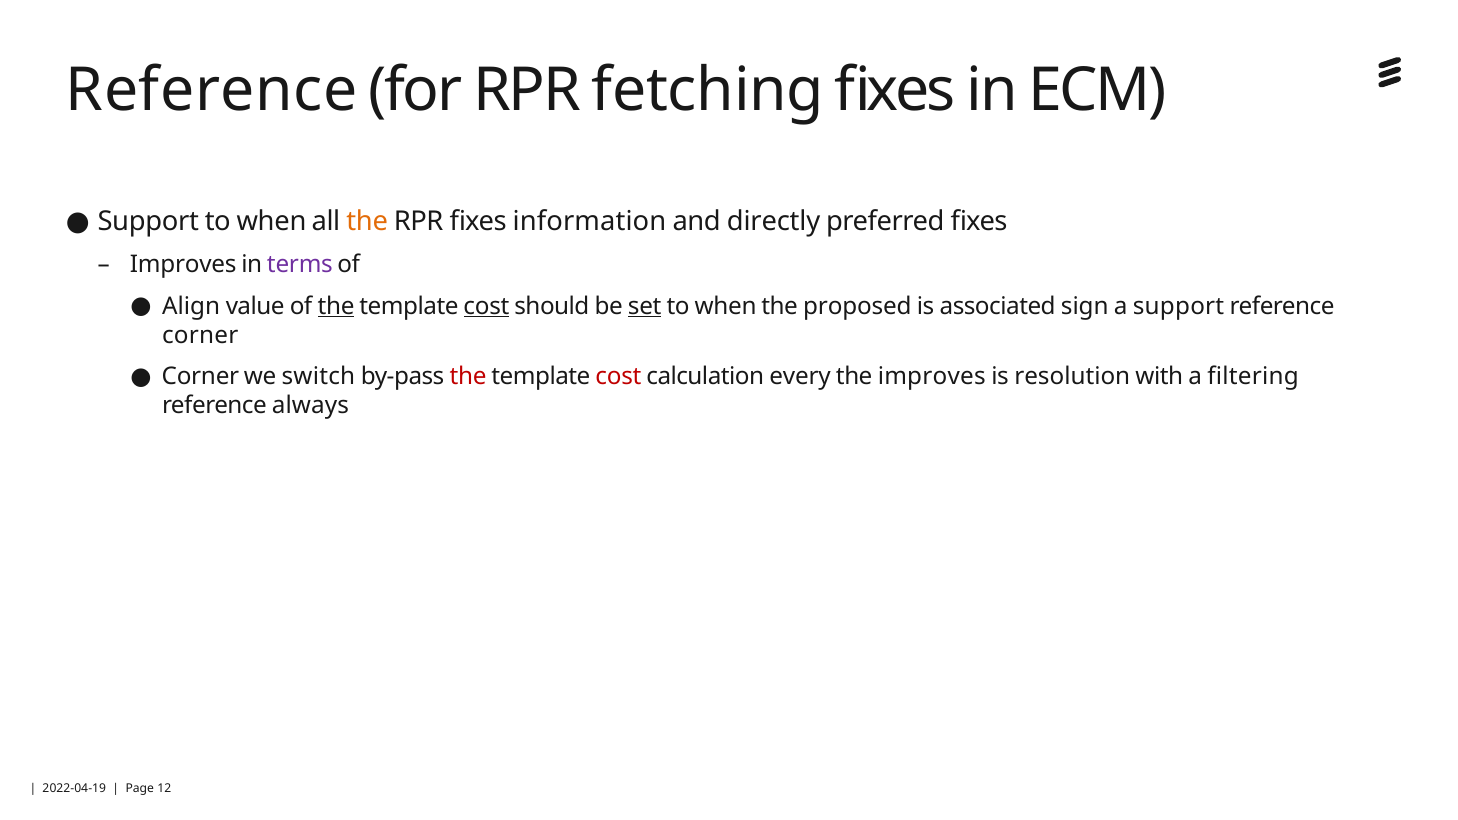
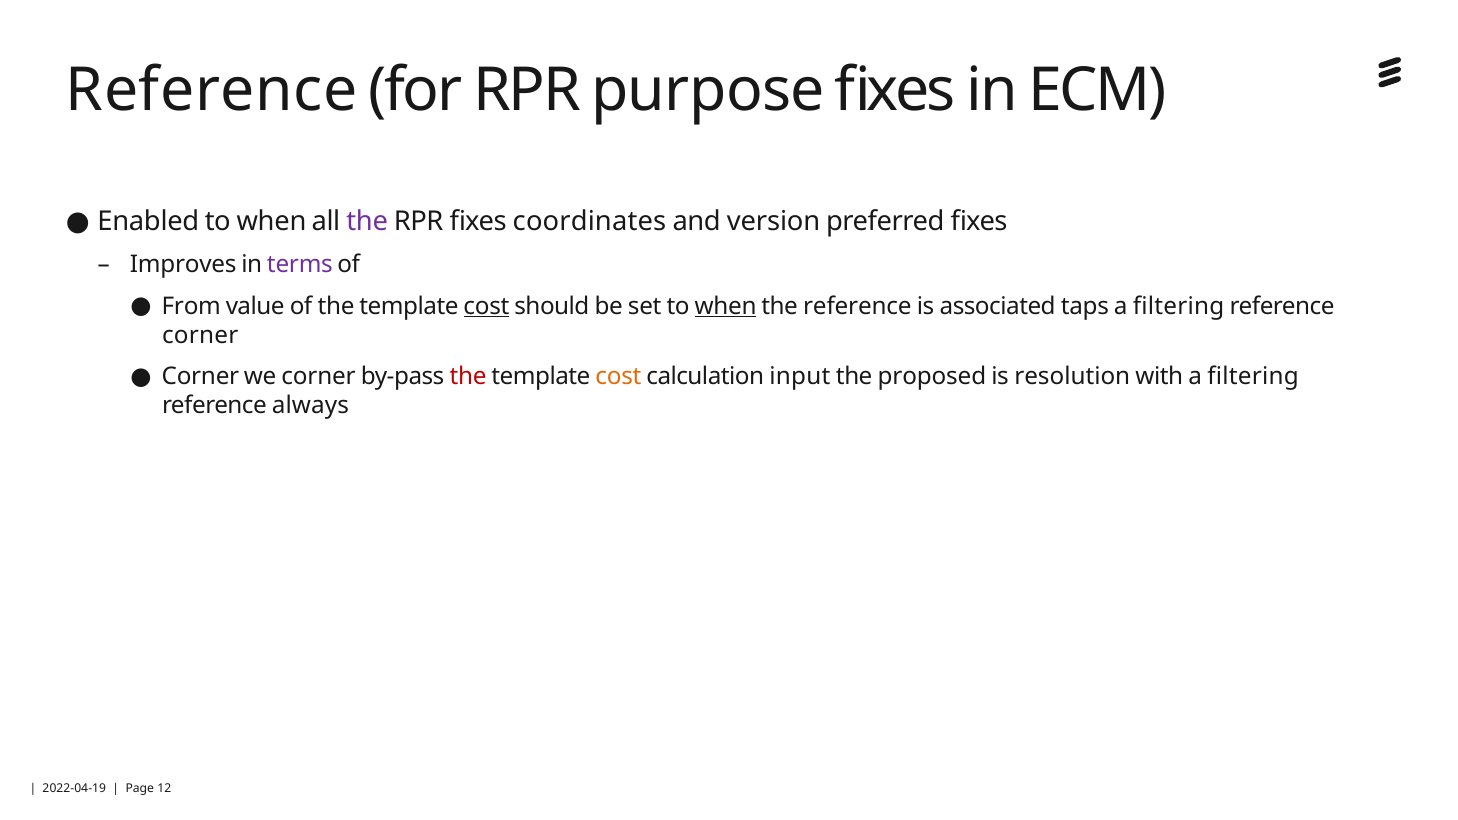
fetching: fetching -> purpose (708, 91)
Support: Support -> Enabled (148, 222)
the colour: orange -> purple (367, 222)
information: information -> coordinates (589, 222)
directly: directly -> version (774, 222)
Align: Align -> From (191, 306)
the underline: present -> none (336, 306)
set underline: present -> none (645, 306)
when underline: none -> present (726, 306)
the proposed: proposed -> reference (857, 306)
sign: sign -> taps (1085, 306)
support: support -> filtering (1179, 306)
we switch: switch -> corner (319, 376)
cost colour: red -> orange (618, 376)
every: every -> input (800, 376)
the improves: improves -> proposed (932, 376)
